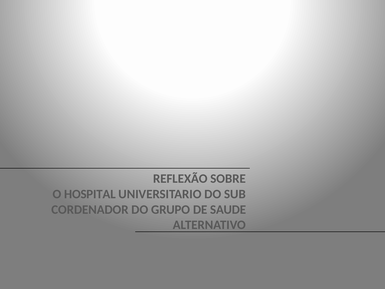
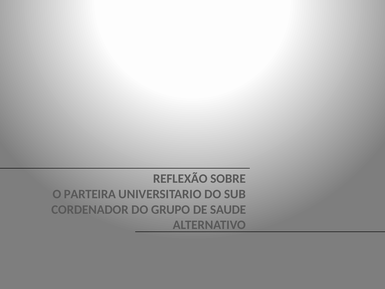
HOSPITAL: HOSPITAL -> PARTEIRA (90, 194)
